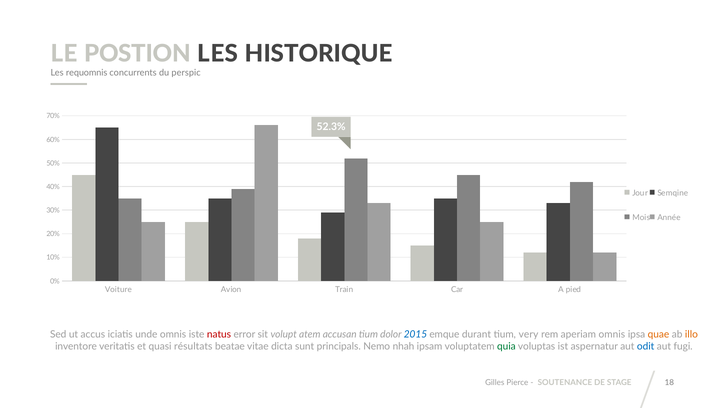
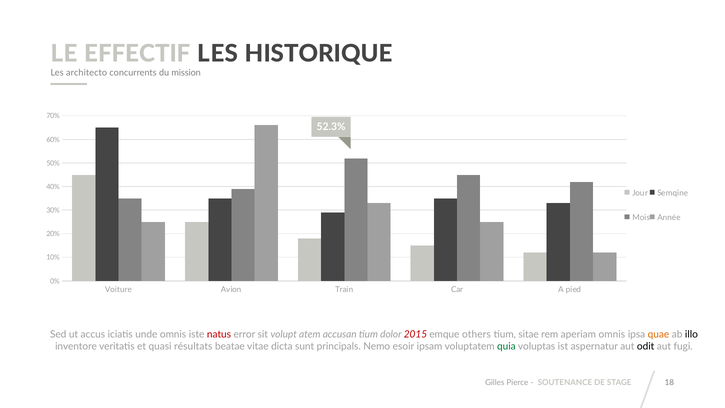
POSTION: POSTION -> EFFECTIF (137, 54)
requomnis: requomnis -> architecto (87, 73)
perspic: perspic -> mission (186, 73)
2015 colour: blue -> red (415, 334)
durant: durant -> others (476, 334)
very: very -> sitae (529, 334)
illo colour: orange -> black (691, 334)
nhah: nhah -> esoir (403, 346)
odit colour: blue -> black (646, 346)
